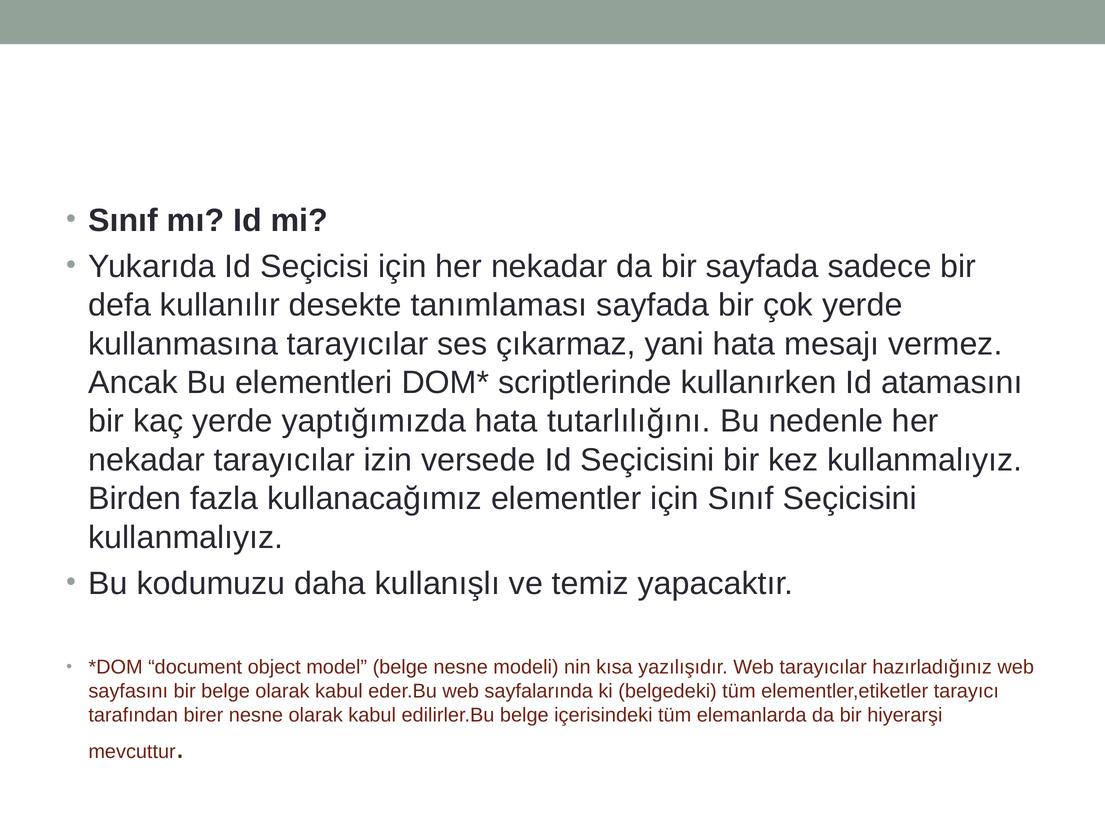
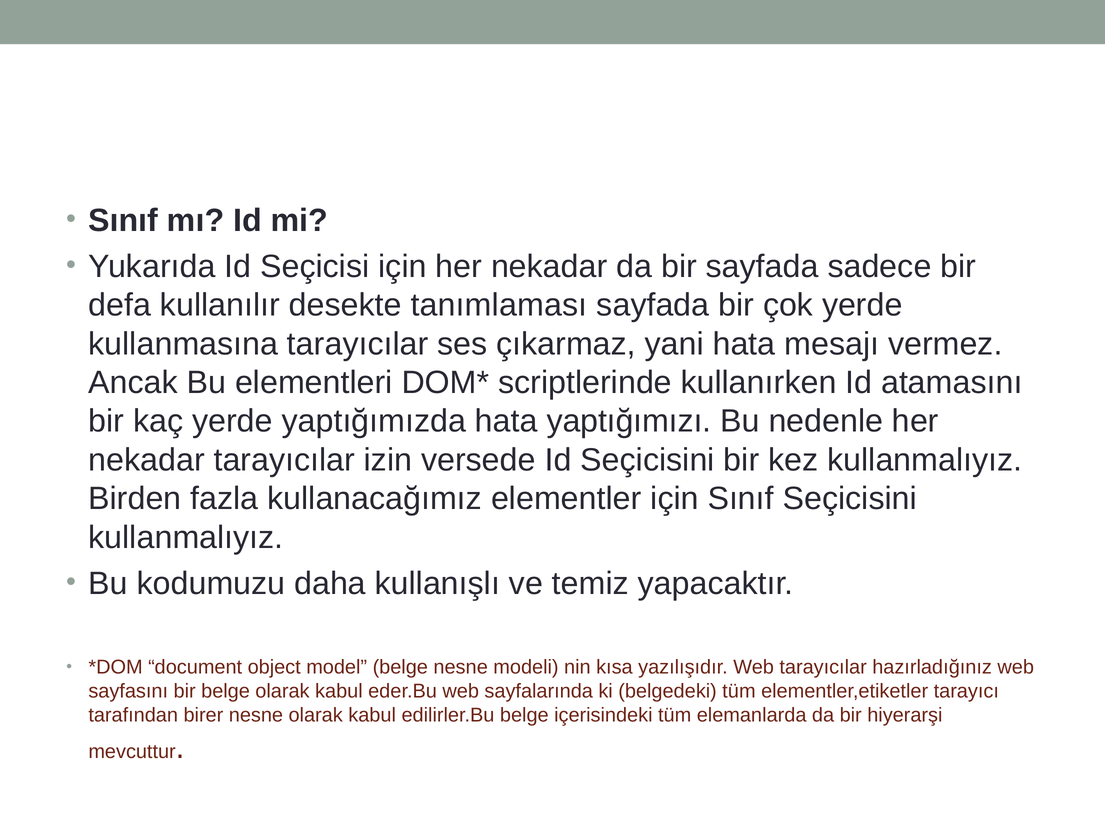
tutarlılığını: tutarlılığını -> yaptığımızı (629, 421)
